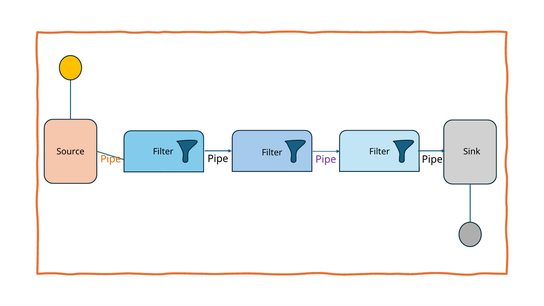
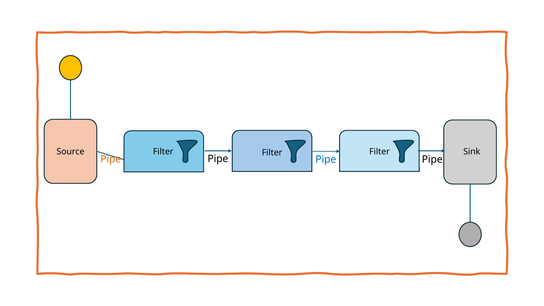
Pipe colour: purple -> blue (326, 159)
